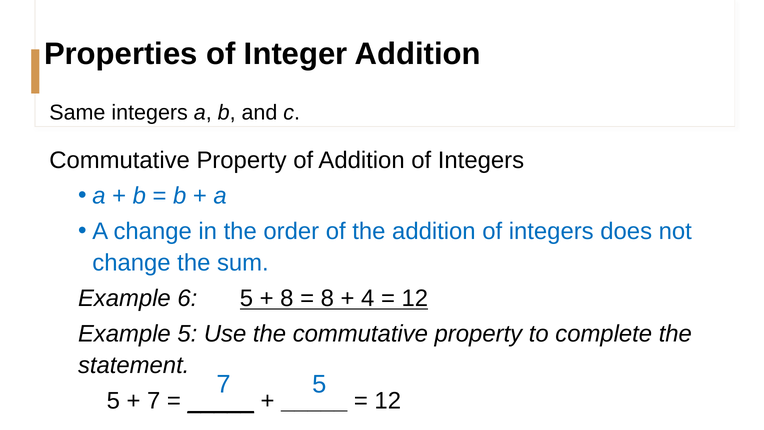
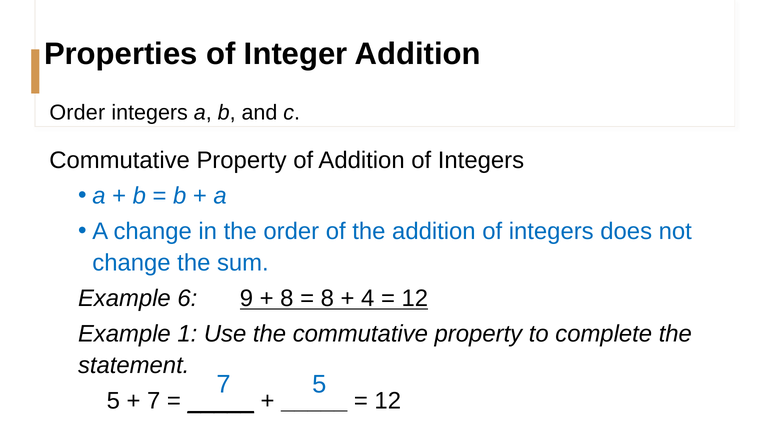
Same: Same -> Order (77, 113)
6 5: 5 -> 9 (246, 298)
Example 5: 5 -> 1 (187, 334)
